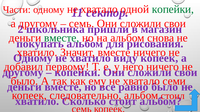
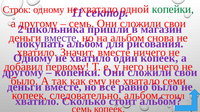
Части: Части -> Строк (17, 10)
вместе colour: green -> purple (62, 38)
виду: виду -> один (126, 58)
